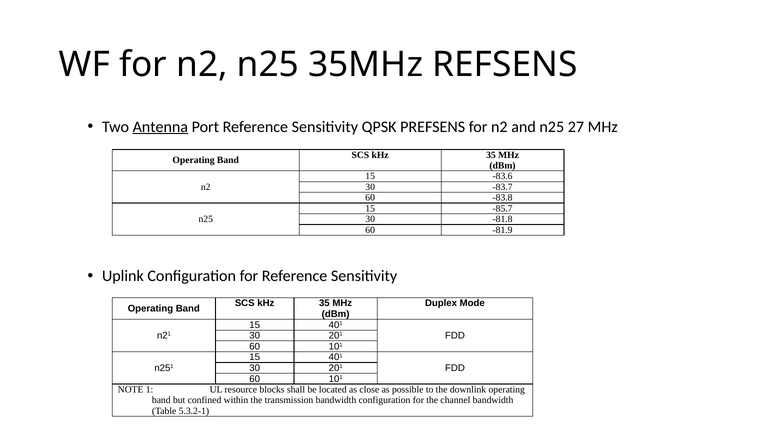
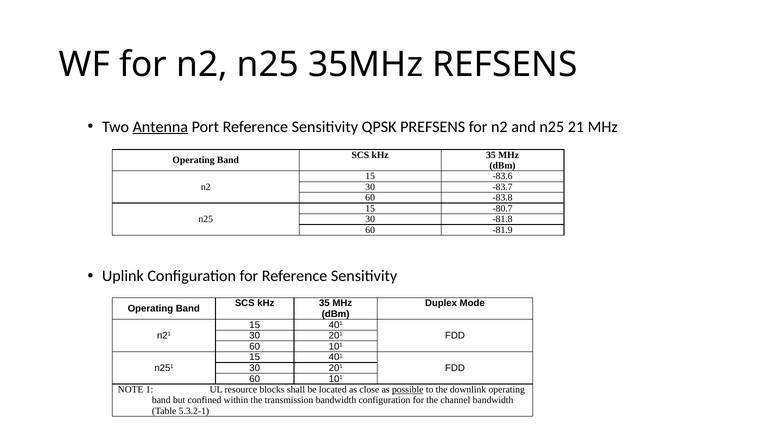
27: 27 -> 21 (576, 127)
-85.7: -85.7 -> -80.7 (503, 208)
possible underline: none -> present (408, 390)
